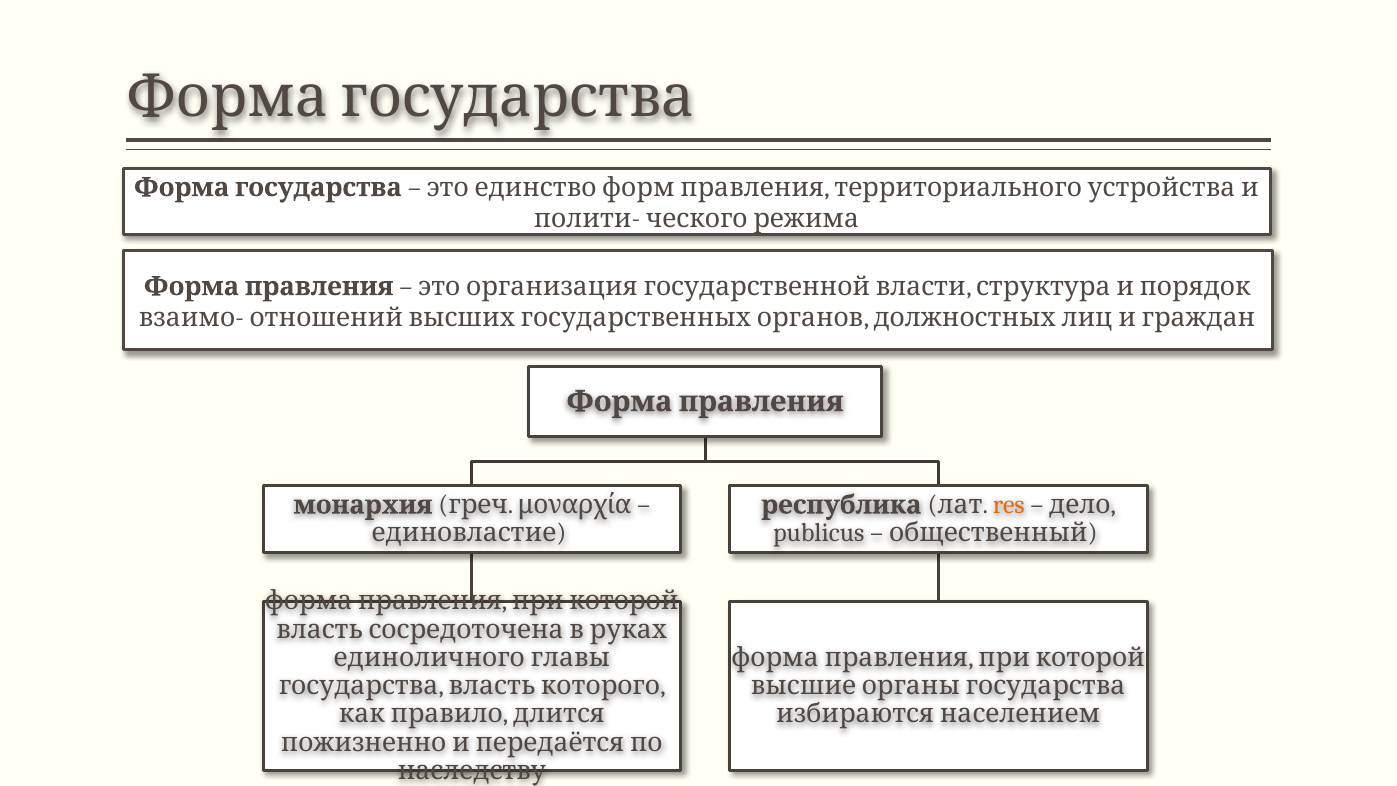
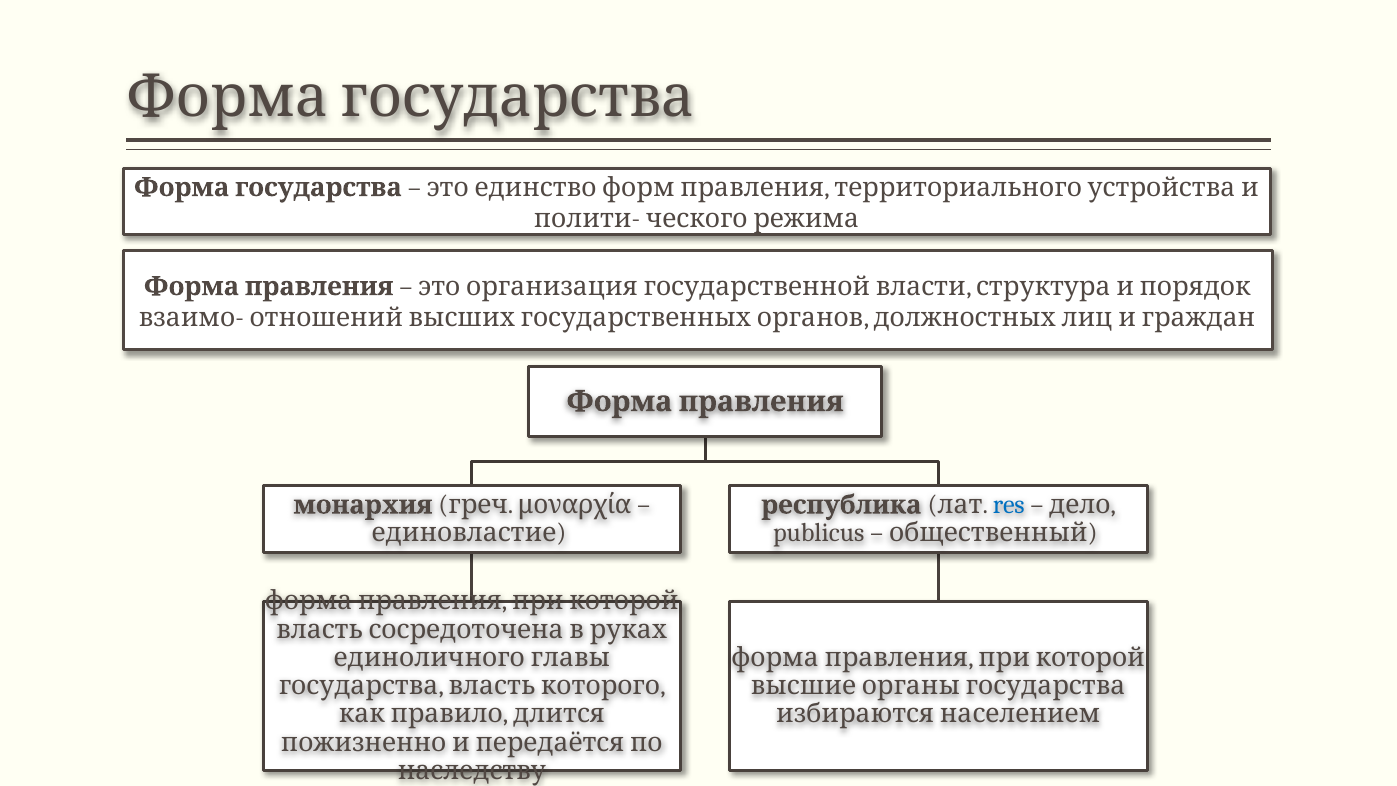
res colour: orange -> blue (1009, 505)
